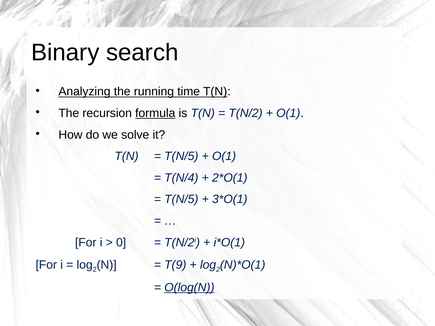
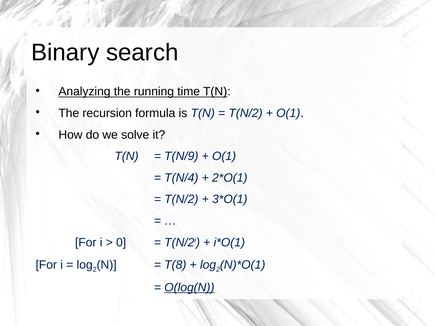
formula underline: present -> none (155, 113)
T(N/5: T(N/5 -> T(N/9 (181, 156)
T(N/5: T(N/5 -> T(N/2 (181, 199)
T(9: T(9 -> T(8 (175, 265)
